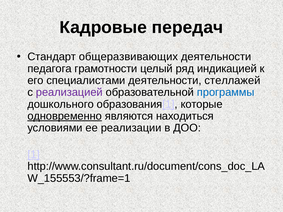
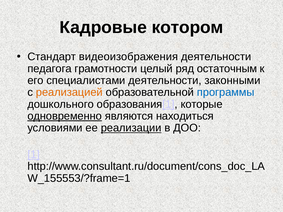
передач: передач -> котором (188, 27)
общеразвивающих: общеразвивающих -> видеоизображения (128, 57)
индикацией: индикацией -> остаточным (227, 69)
стеллажей: стеллажей -> законными (232, 81)
реализацией colour: purple -> orange (69, 92)
реализации underline: none -> present (131, 128)
